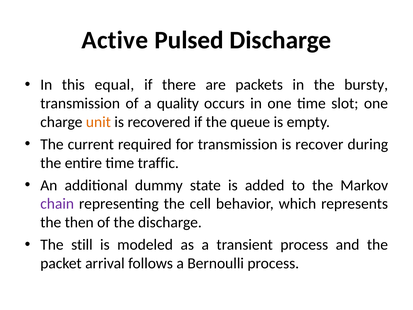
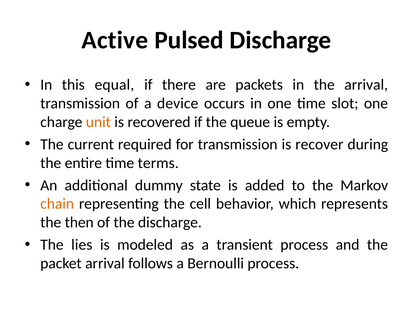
the bursty: bursty -> arrival (366, 85)
quality: quality -> device (178, 103)
traffic: traffic -> terms (158, 163)
chain colour: purple -> orange (57, 204)
still: still -> lies (82, 245)
